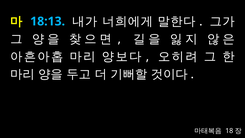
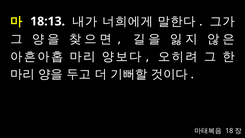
18:13 colour: light blue -> white (48, 21)
